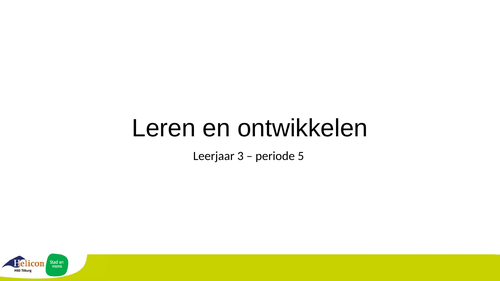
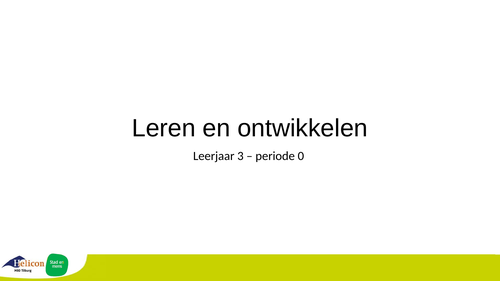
5: 5 -> 0 (301, 156)
